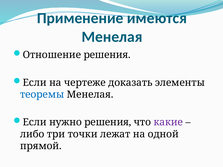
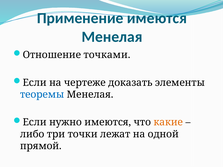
Отношение решения: решения -> точками (107, 55)
нужно решения: решения -> имеются (108, 122)
какие colour: purple -> orange (168, 122)
